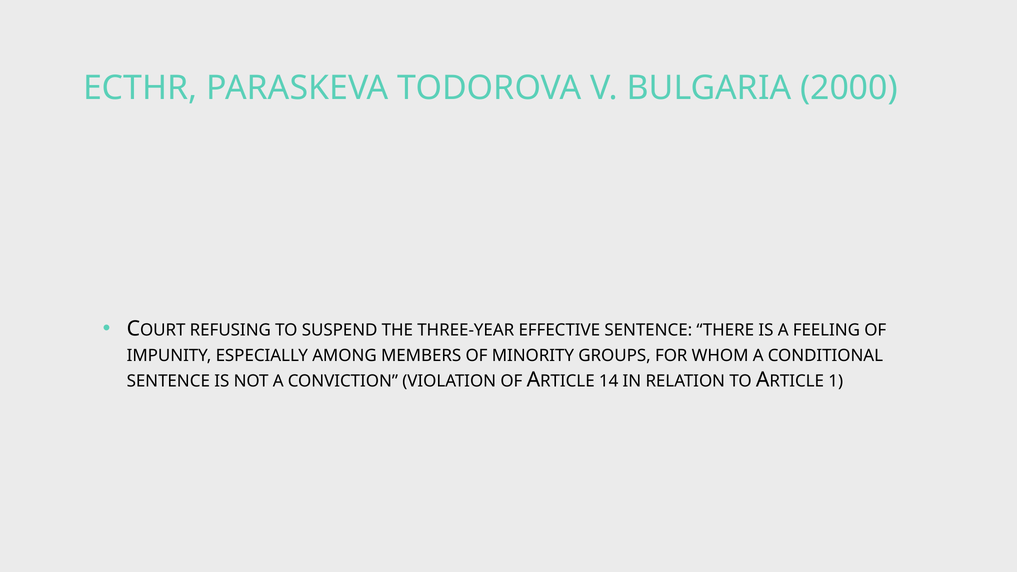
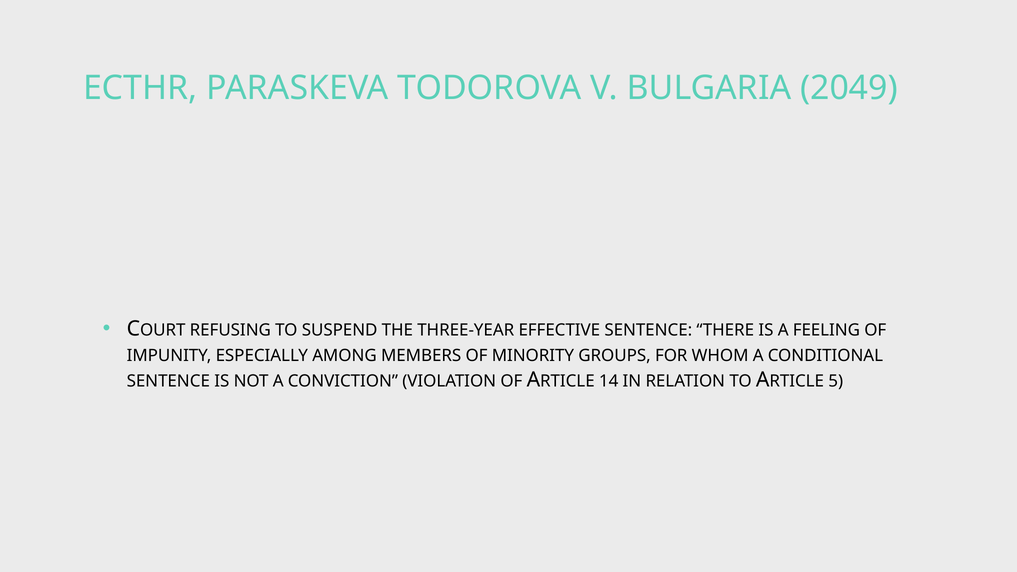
2000: 2000 -> 2049 (849, 88)
1: 1 -> 5 (836, 381)
